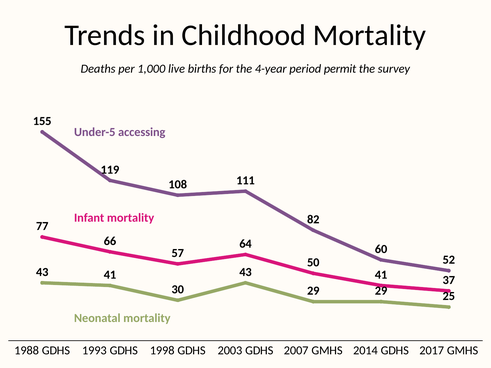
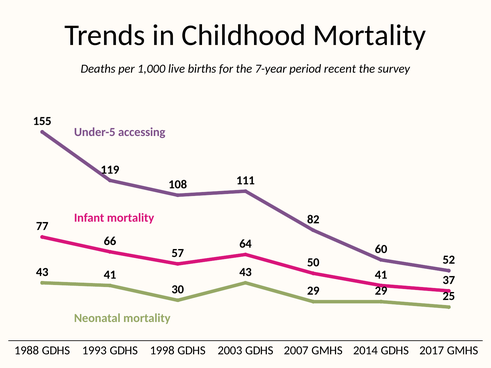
4-year: 4-year -> 7-year (271, 69)
permit: permit -> recent (340, 69)
